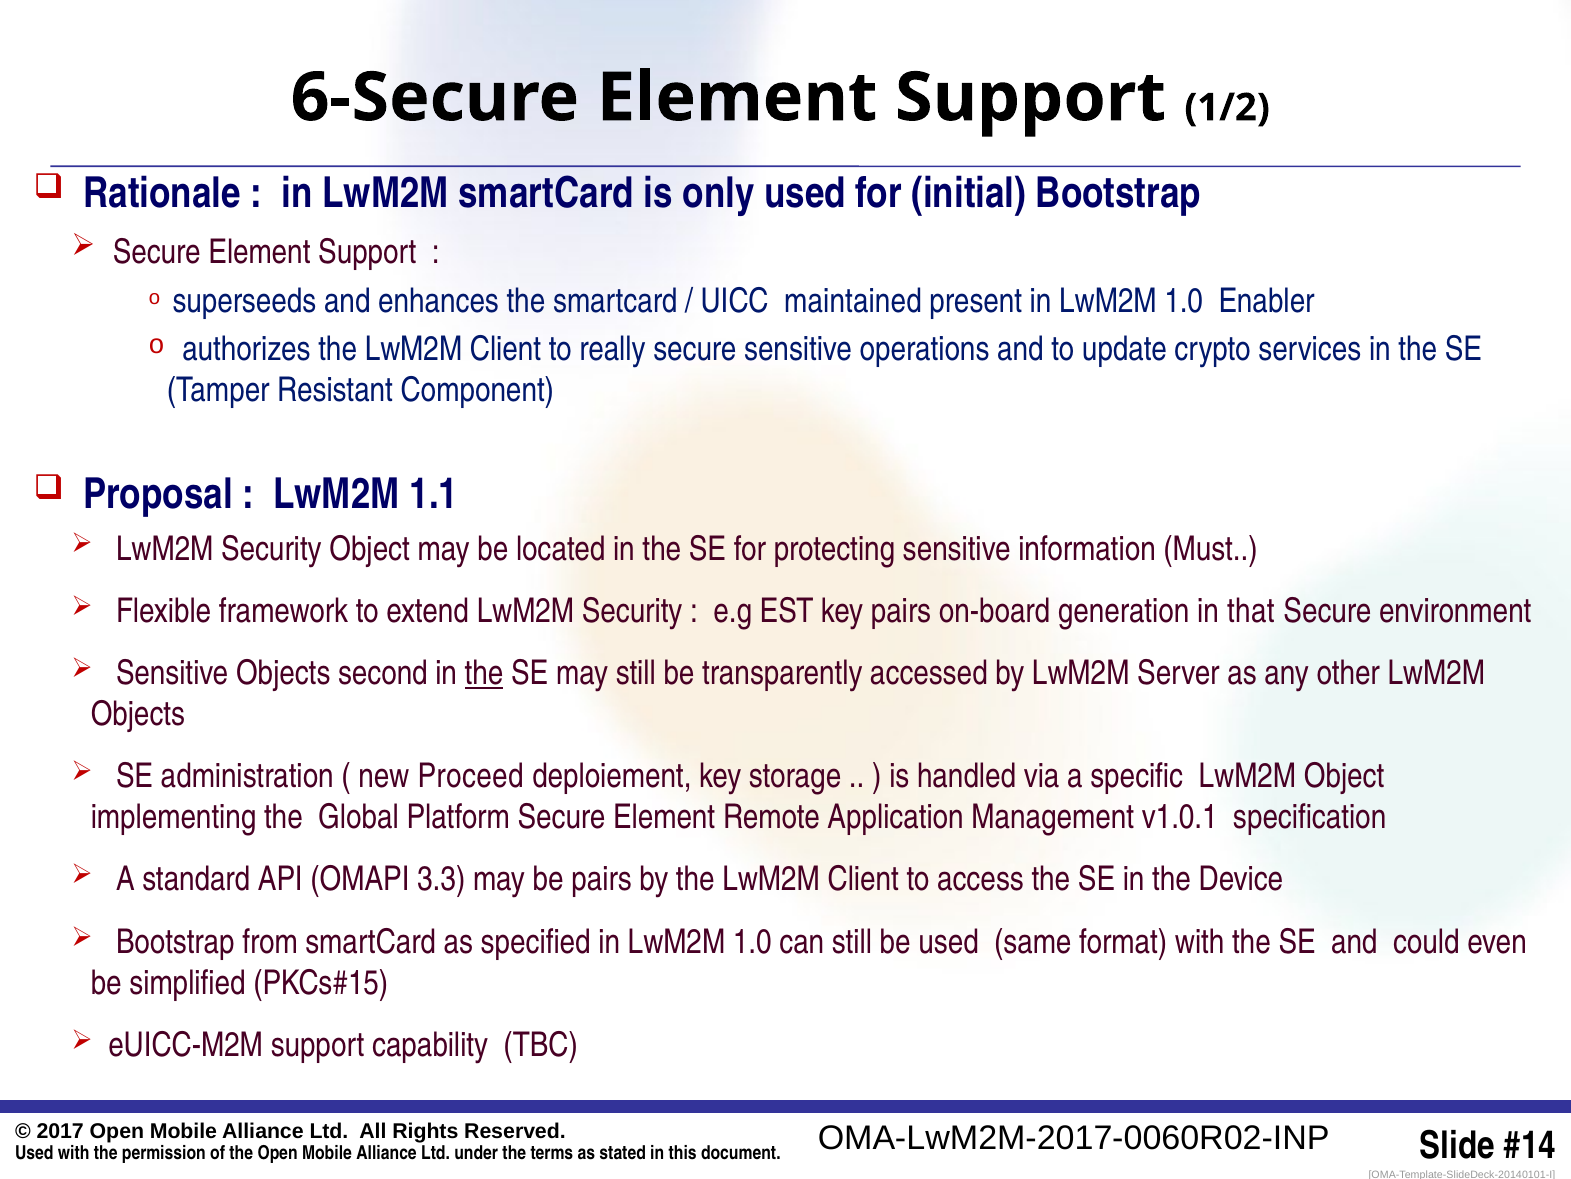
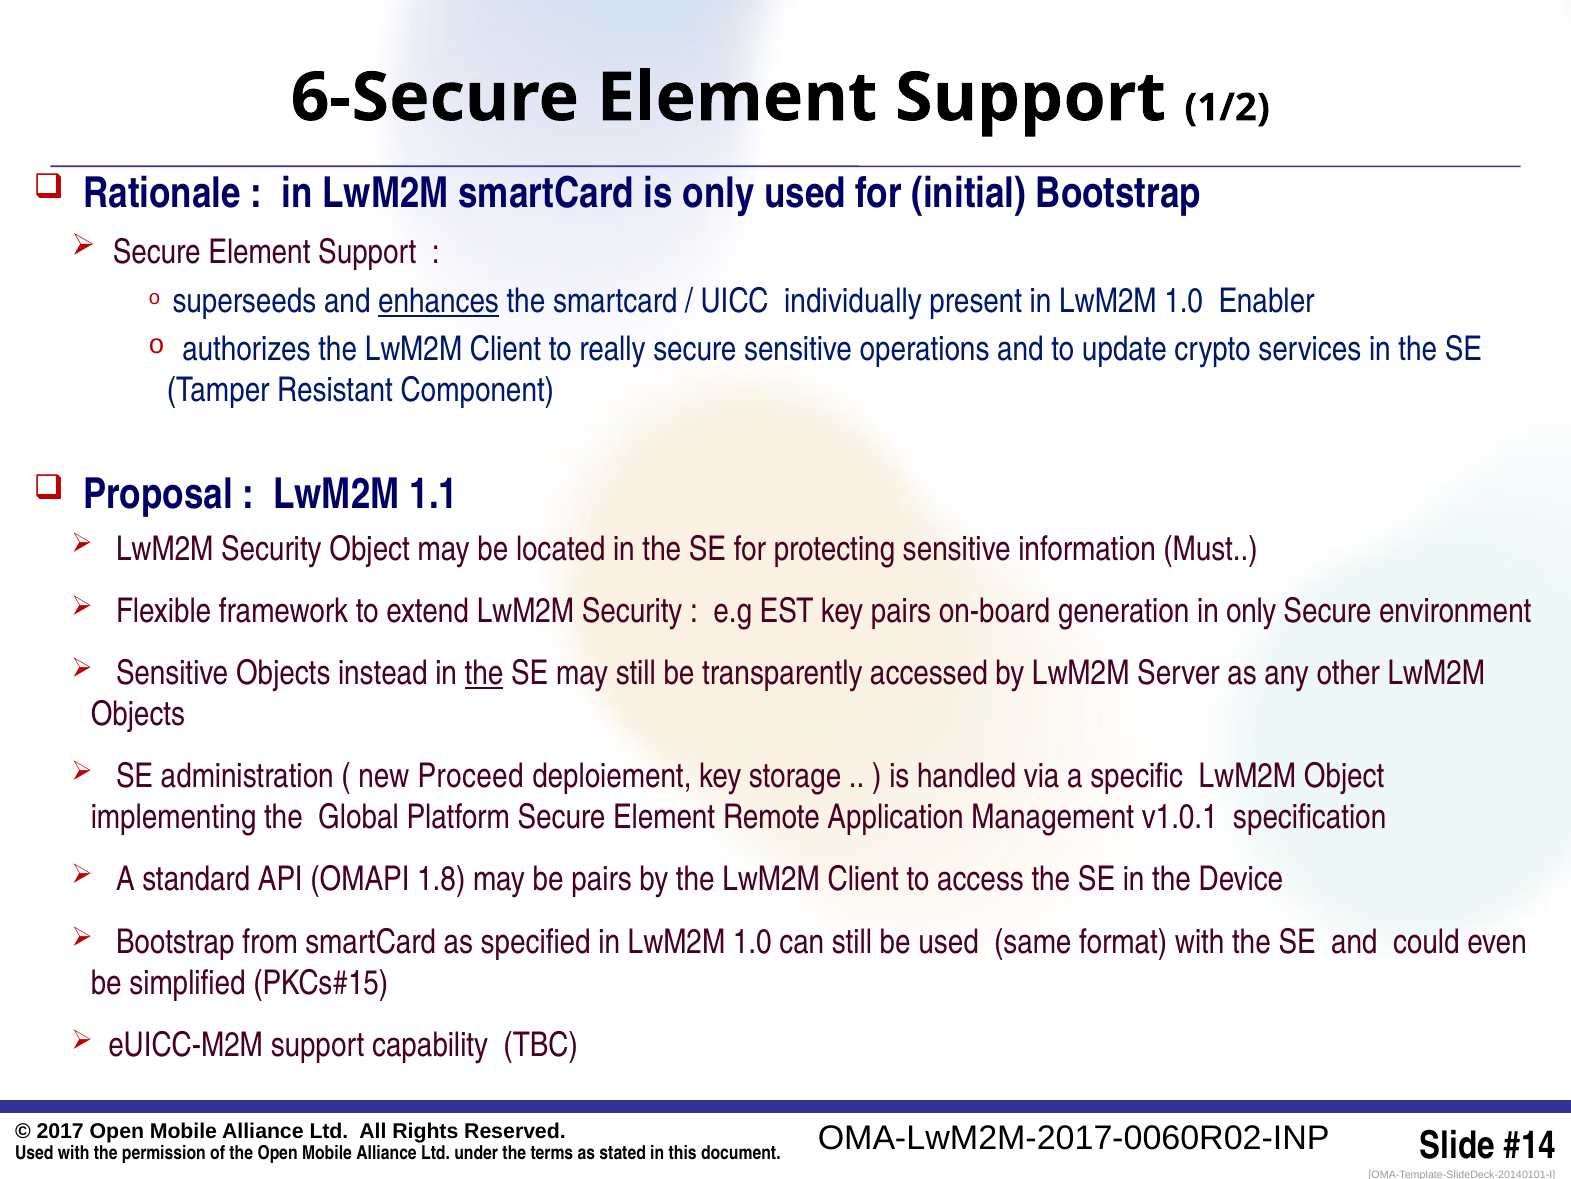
enhances underline: none -> present (439, 301)
maintained: maintained -> individually (853, 301)
in that: that -> only (1251, 611)
second: second -> instead (383, 673)
3.3: 3.3 -> 1.8 (441, 879)
